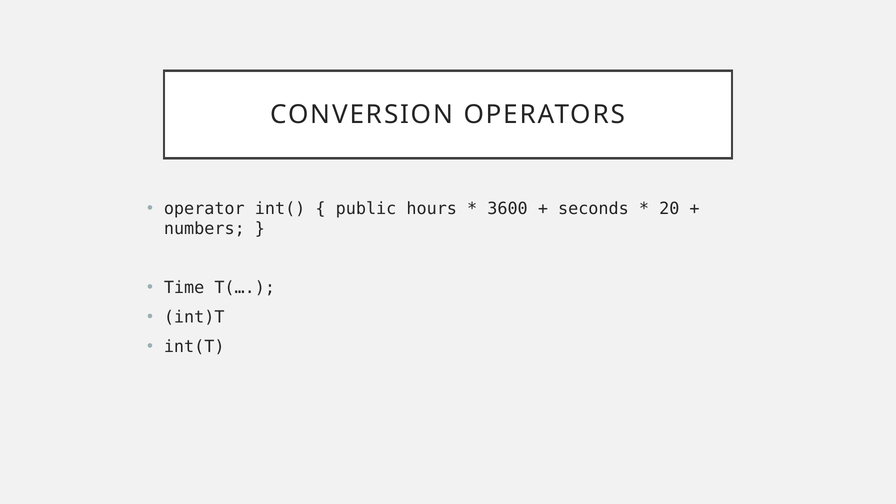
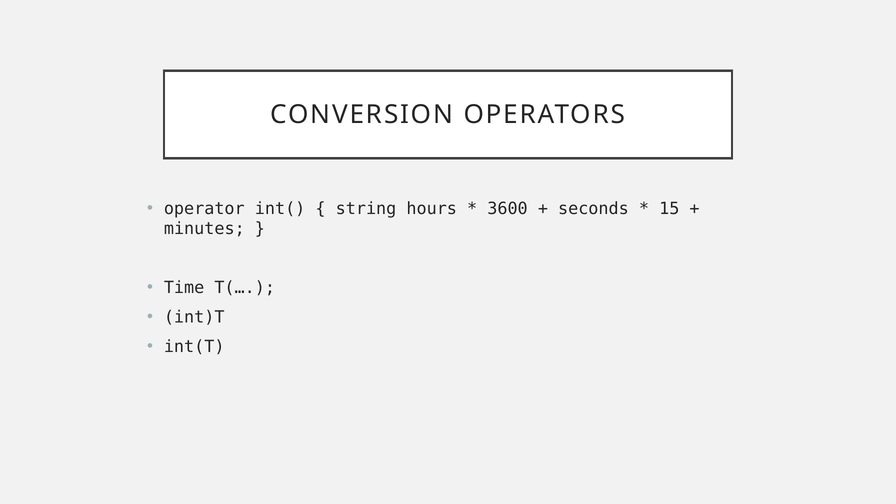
public: public -> string (366, 208)
20: 20 -> 15 (669, 208)
numbers: numbers -> minutes (204, 229)
